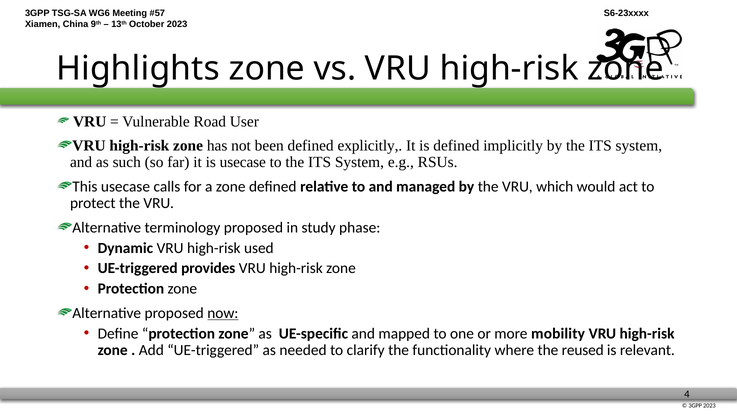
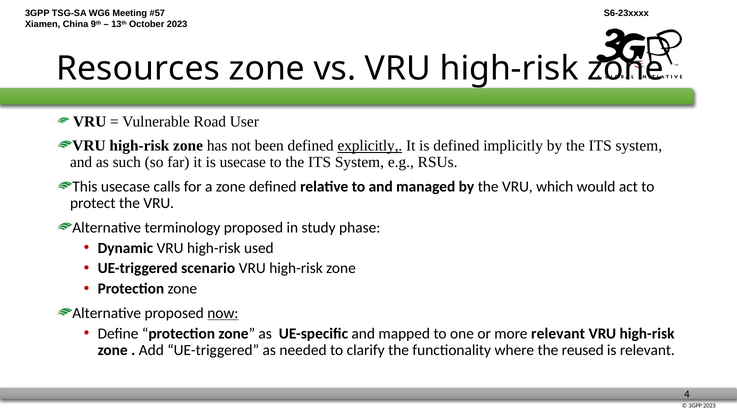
Highlights: Highlights -> Resources (138, 69)
explicitly underline: none -> present (370, 146)
provides: provides -> scenario (208, 268)
more mobility: mobility -> relevant (558, 333)
